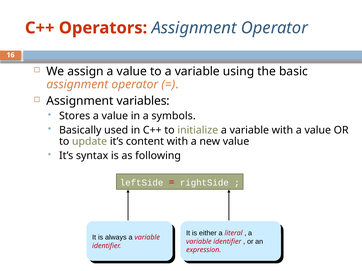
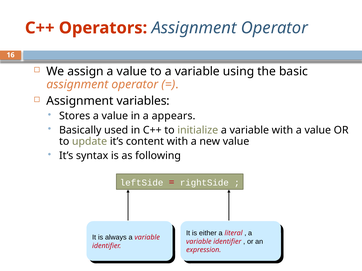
symbols: symbols -> appears (174, 116)
